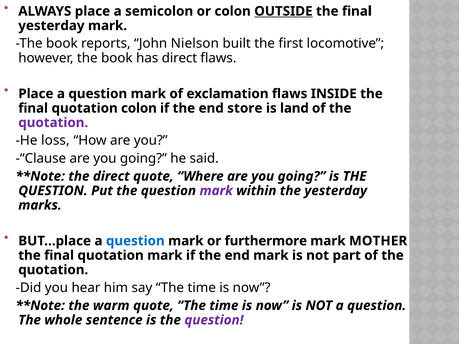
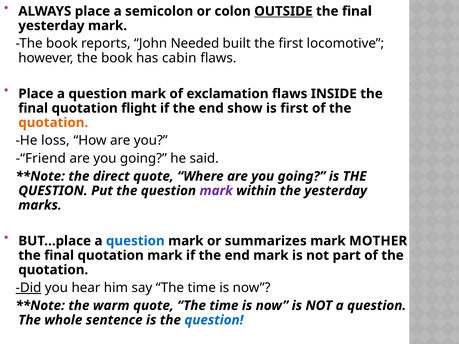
Nielson: Nielson -> Needed (195, 44)
has direct: direct -> cabin (179, 58)
quotation colon: colon -> flight (139, 108)
store: store -> show (245, 108)
is land: land -> first (294, 108)
quotation colour: purple -> orange (53, 123)
-“Clause: -“Clause -> -“Friend (41, 159)
furthermore: furthermore -> summarizes (266, 241)
Did underline: none -> present (29, 288)
question colour: purple -> blue (214, 320)
